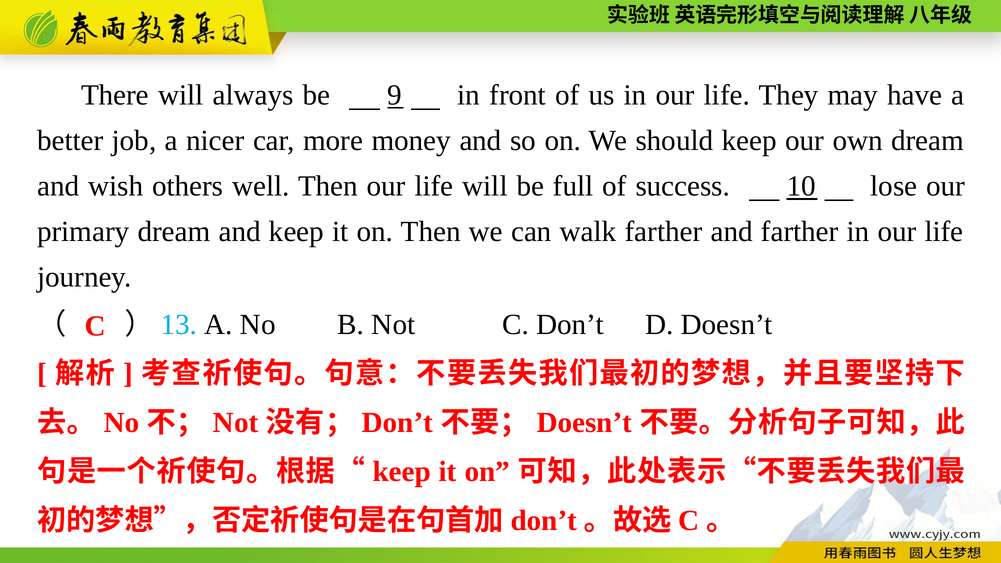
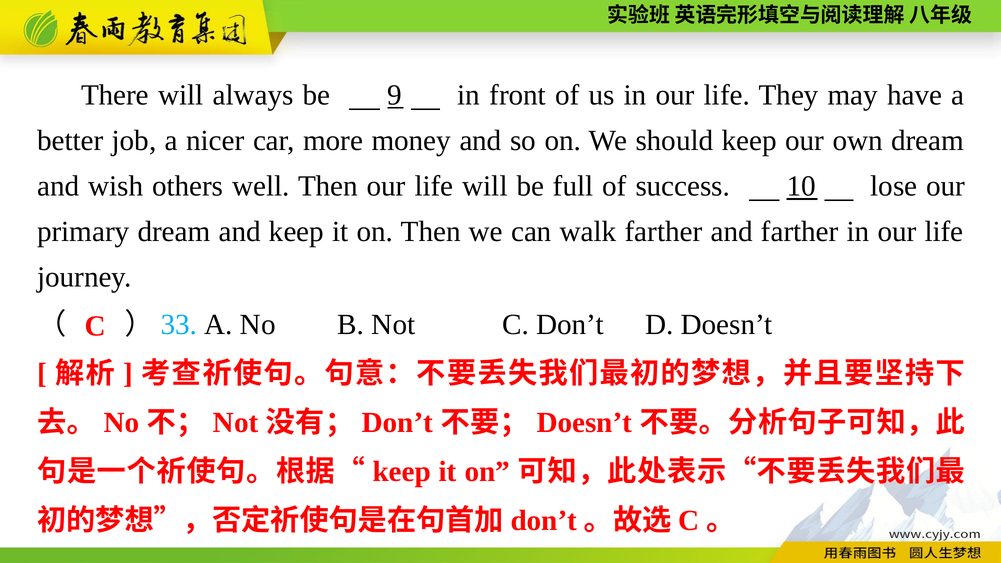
13: 13 -> 33 (179, 325)
